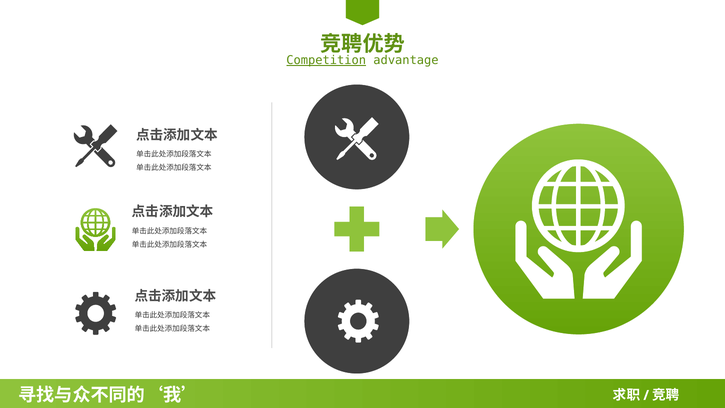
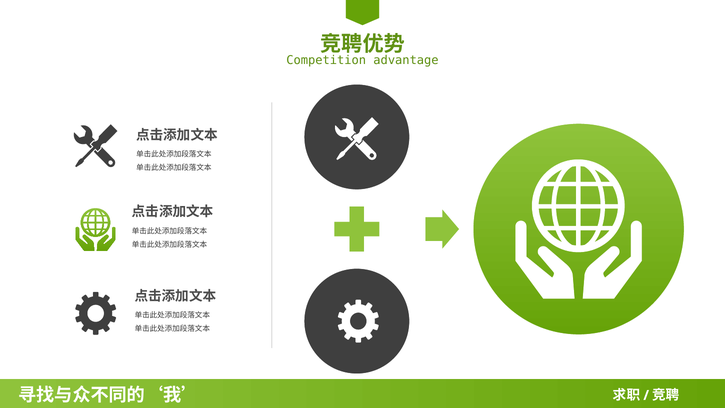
Competition underline: present -> none (326, 60)
